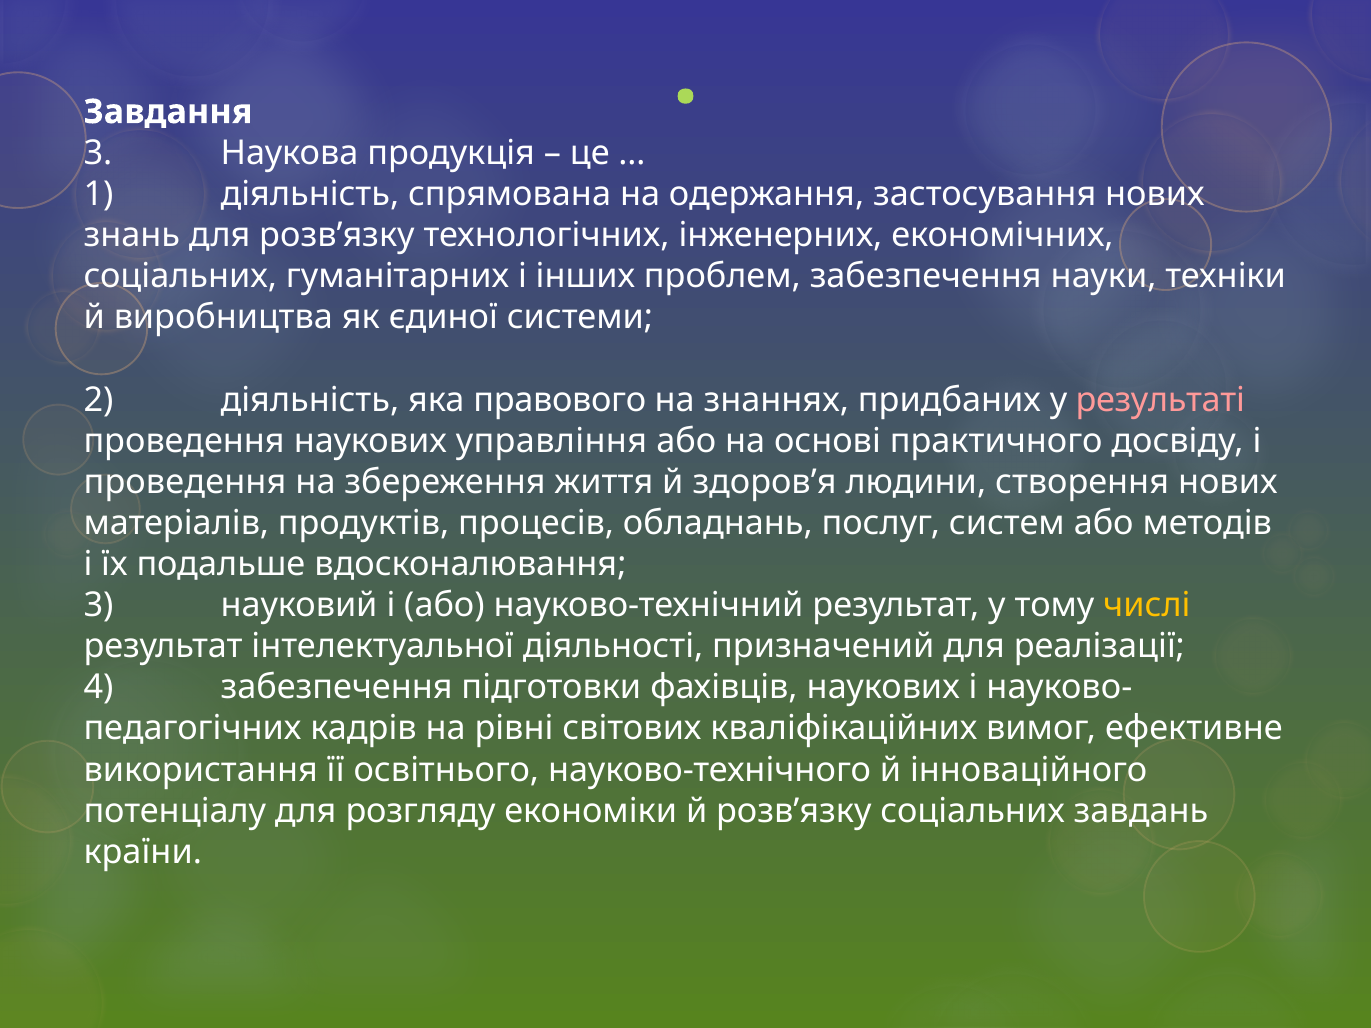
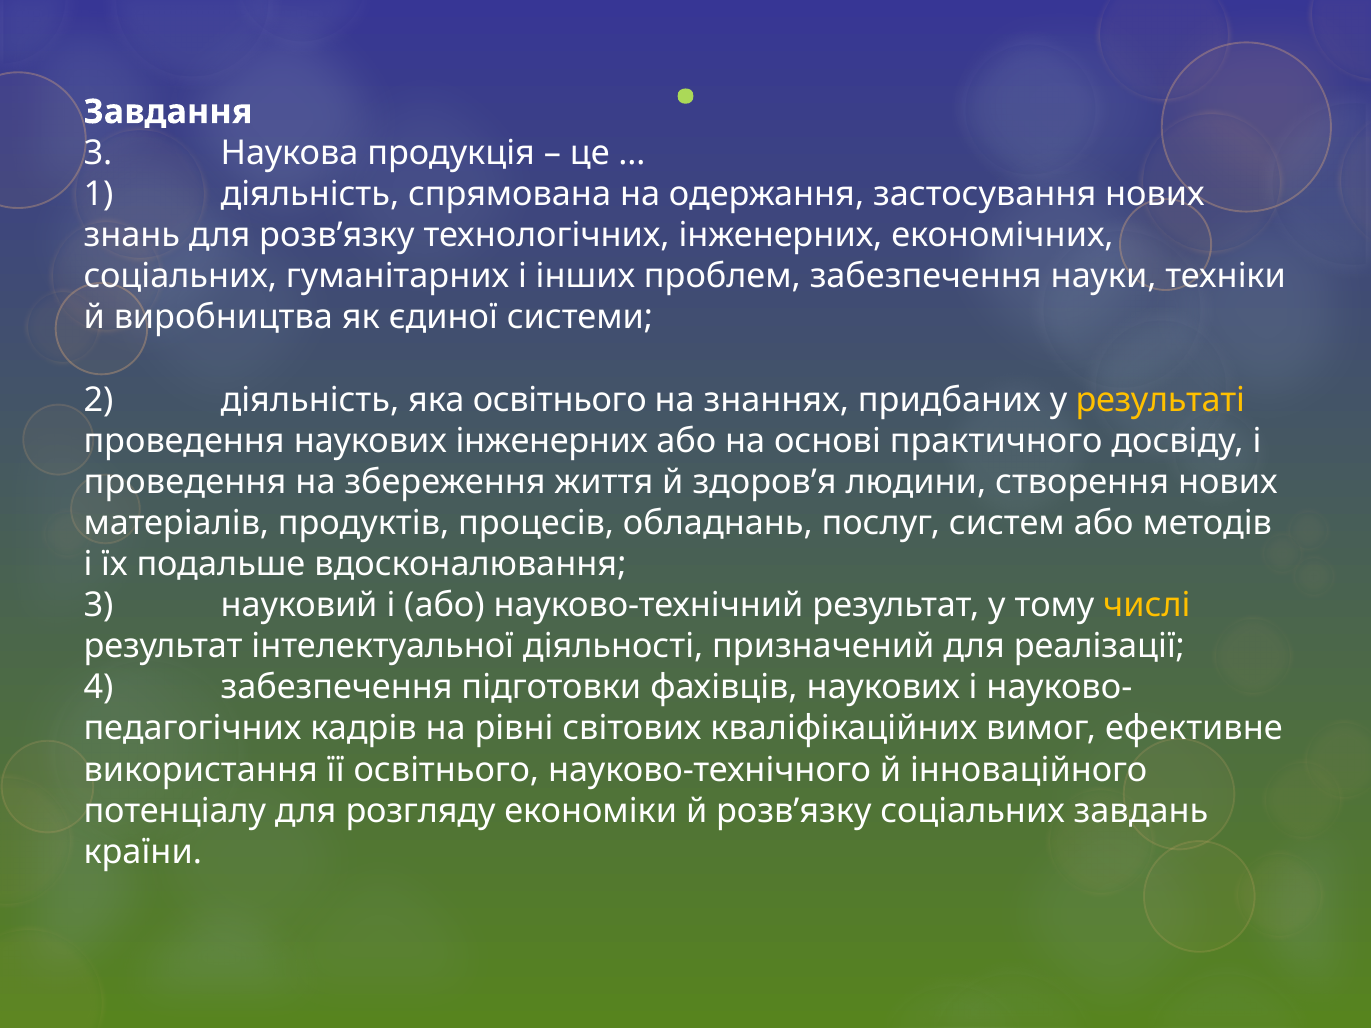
яка правового: правового -> освітнього (560, 400)
результаті colour: pink -> yellow (1160, 400)
наукових управління: управління -> інженерних (552, 441)
